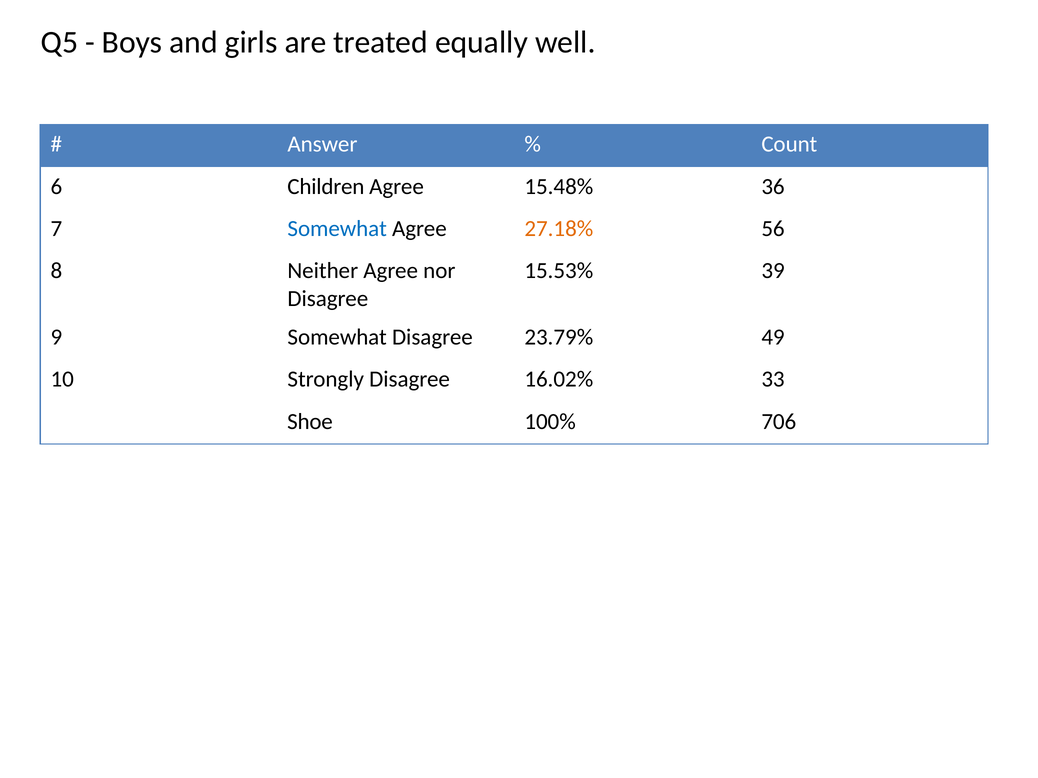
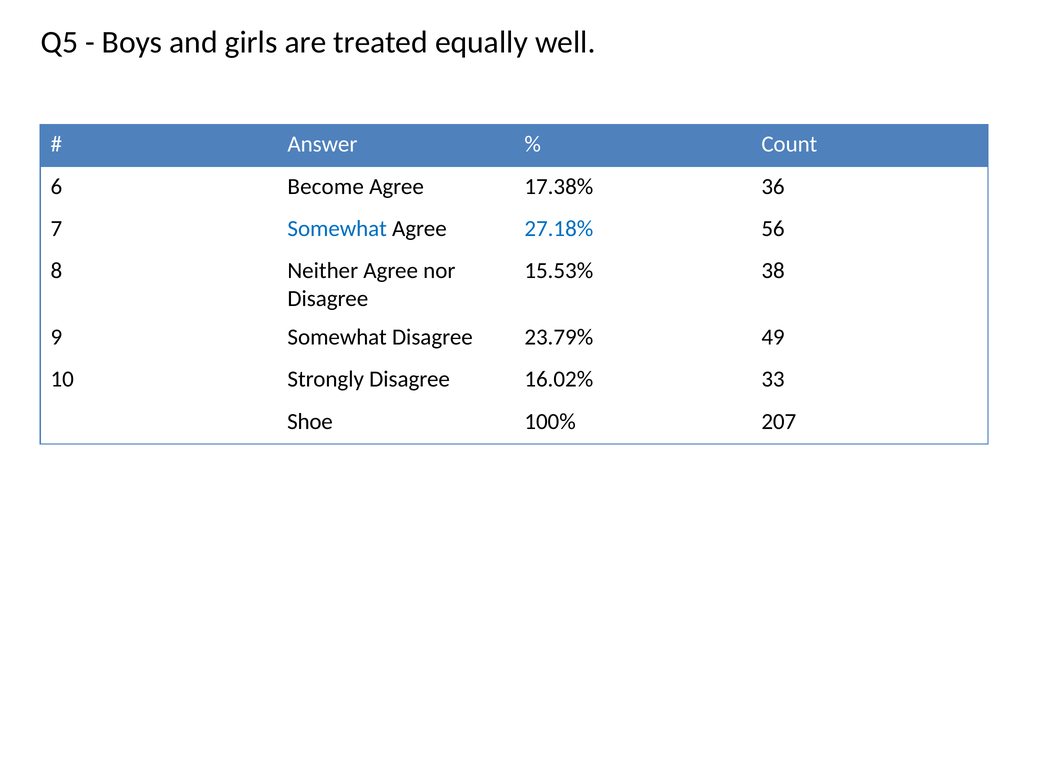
Children: Children -> Become (326, 187)
15.48%: 15.48% -> 17.38% (559, 187)
27.18% colour: orange -> blue (559, 229)
39: 39 -> 38 (773, 271)
706: 706 -> 207 (779, 422)
